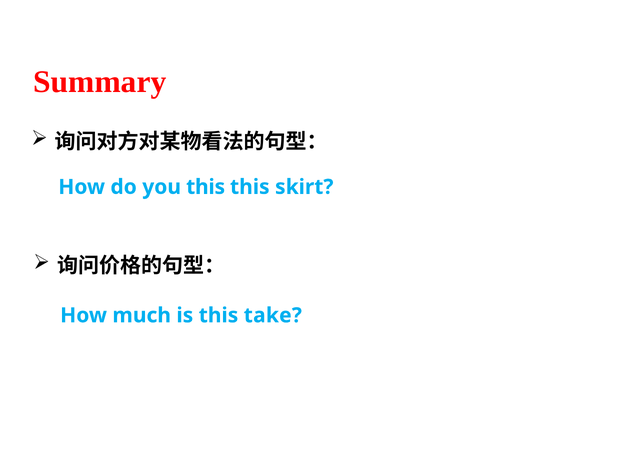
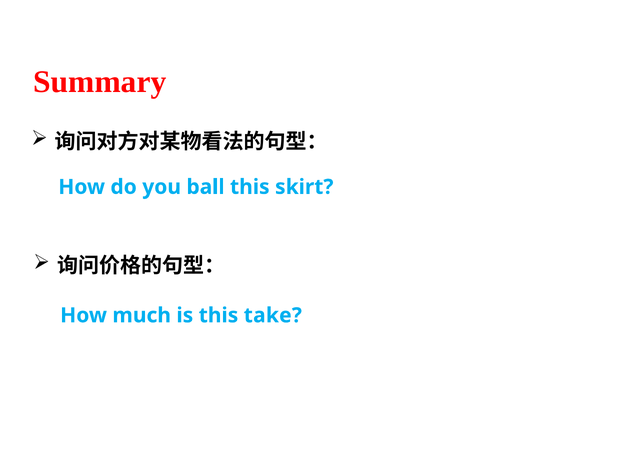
you this: this -> ball (206, 187)
